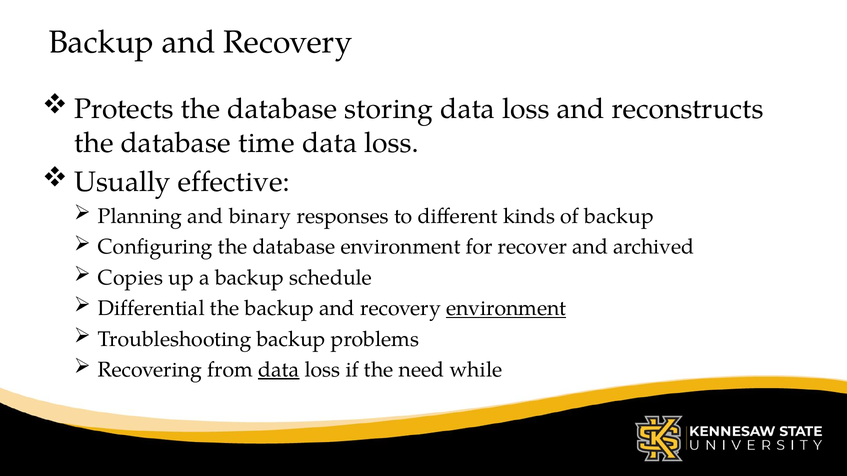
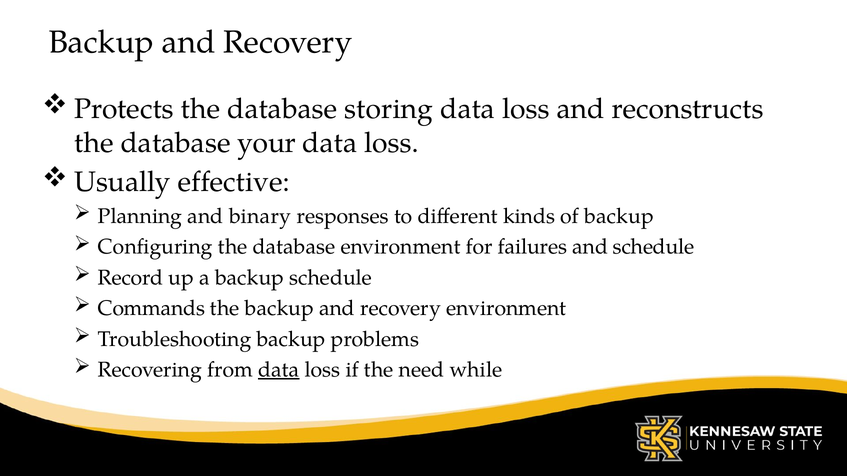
time: time -> your (267, 143)
recover: recover -> failures (532, 247)
and archived: archived -> schedule (654, 247)
Copies: Copies -> Record (131, 278)
Differential: Differential -> Commands (151, 309)
environment underline: present -> none (506, 309)
